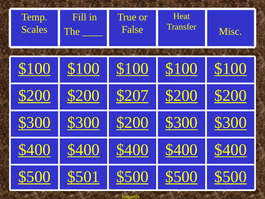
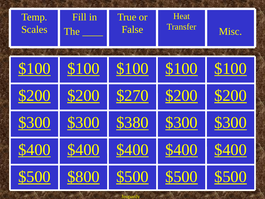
$207: $207 -> $270 (132, 95)
$200: $200 -> $380 (132, 122)
$501: $501 -> $800 (83, 177)
